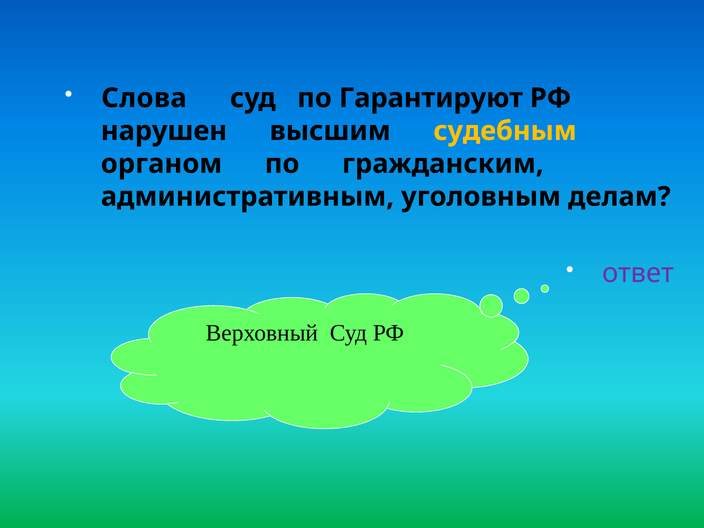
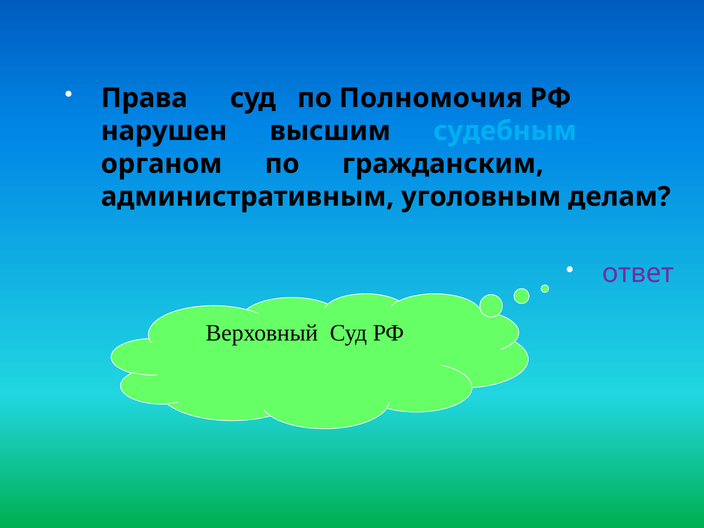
Слова: Слова -> Права (144, 98)
Гарантируют: Гарантируют -> Полномочия (431, 98)
судебным colour: yellow -> light blue (505, 131)
